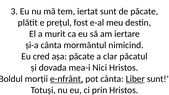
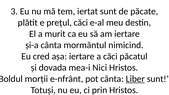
prețul fost: fost -> căci (81, 23)
așa păcate: păcate -> iertare (82, 56)
a clar: clar -> căci (110, 56)
e-nfrânt underline: present -> none (67, 79)
